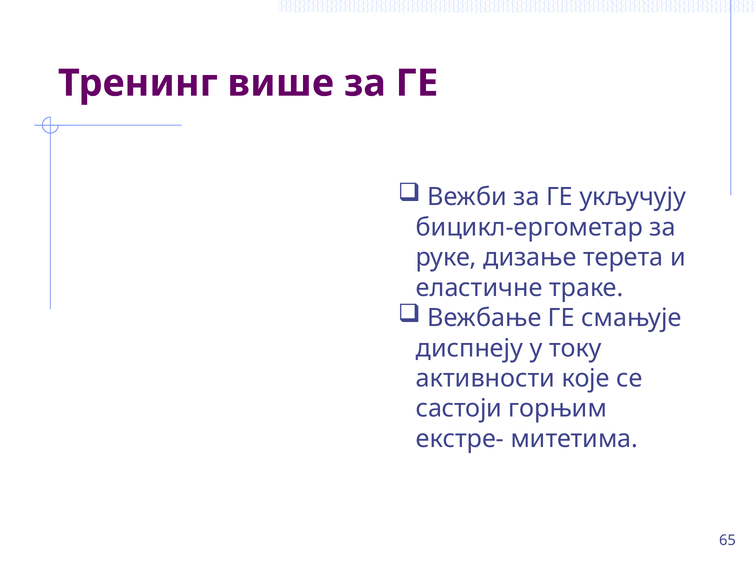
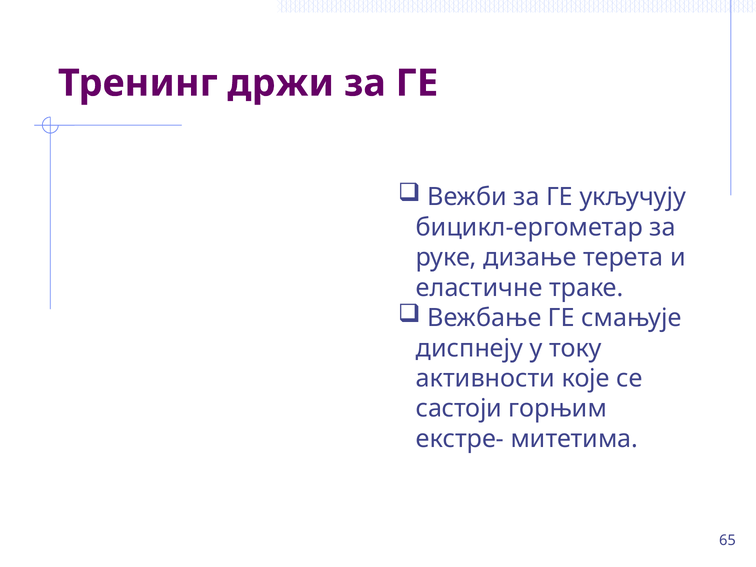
више: више -> држи (281, 83)
